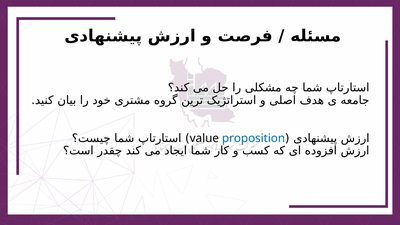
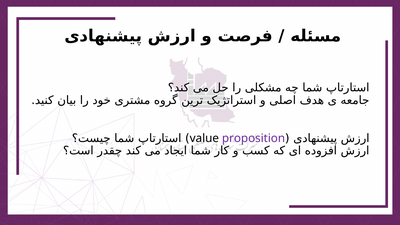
proposition colour: blue -> purple (254, 138)
